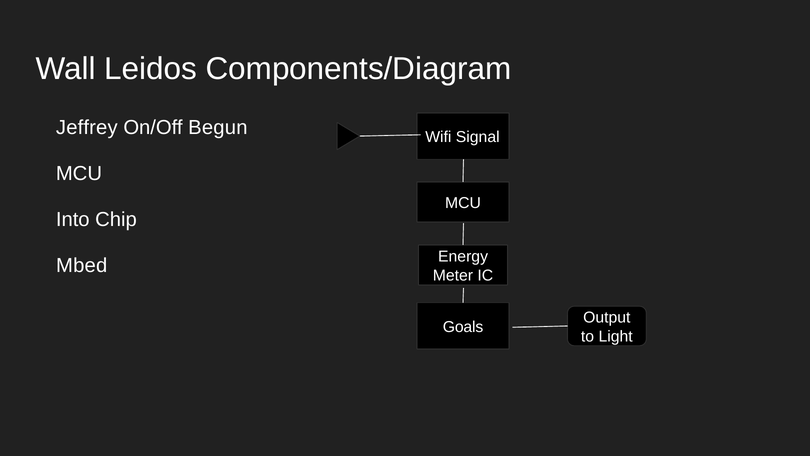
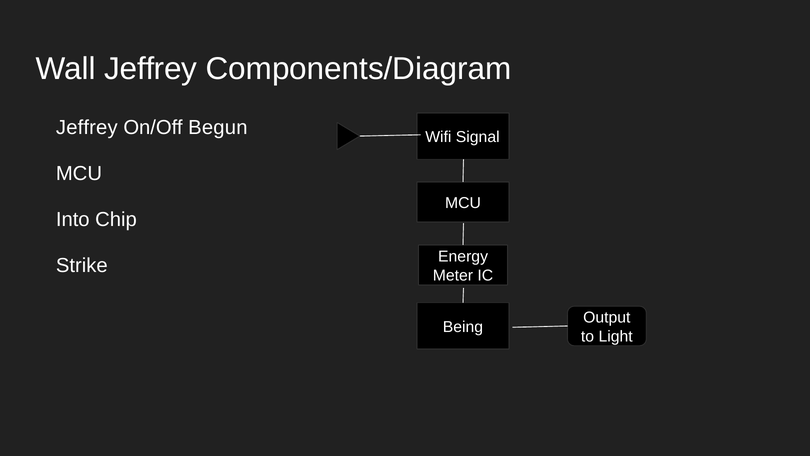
Wall Leidos: Leidos -> Jeffrey (151, 69)
Mbed: Mbed -> Strike (82, 265)
Goals: Goals -> Being (463, 327)
